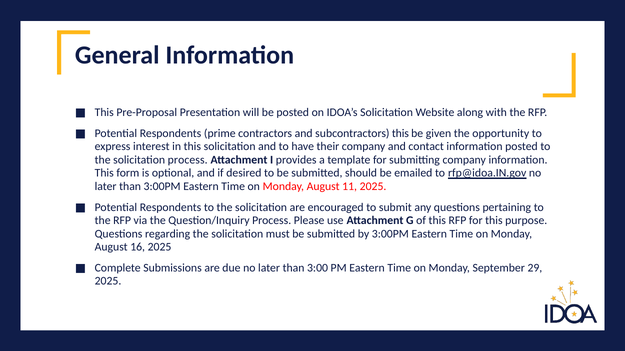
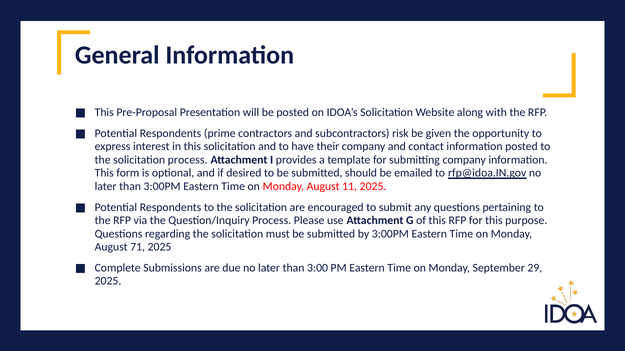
subcontractors this: this -> risk (400, 134)
16: 16 -> 71 (138, 247)
